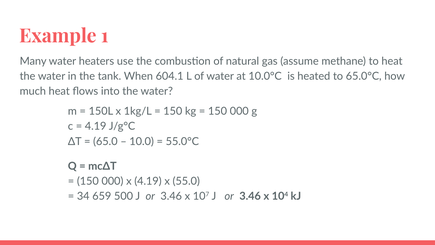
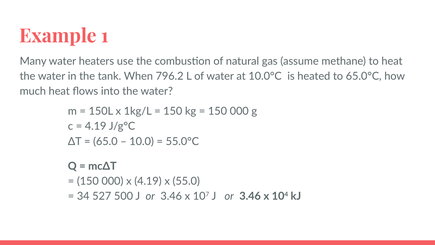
604.1: 604.1 -> 796.2 (170, 76)
659: 659 -> 527 (102, 196)
